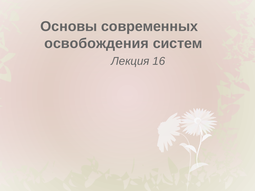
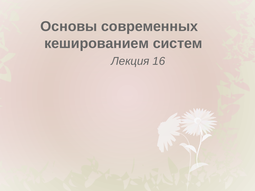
освобождения: освобождения -> кешированием (97, 43)
